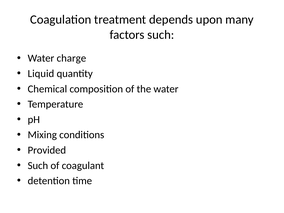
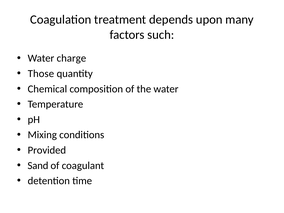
Liquid: Liquid -> Those (41, 74)
Such: Such -> Sand (38, 165)
